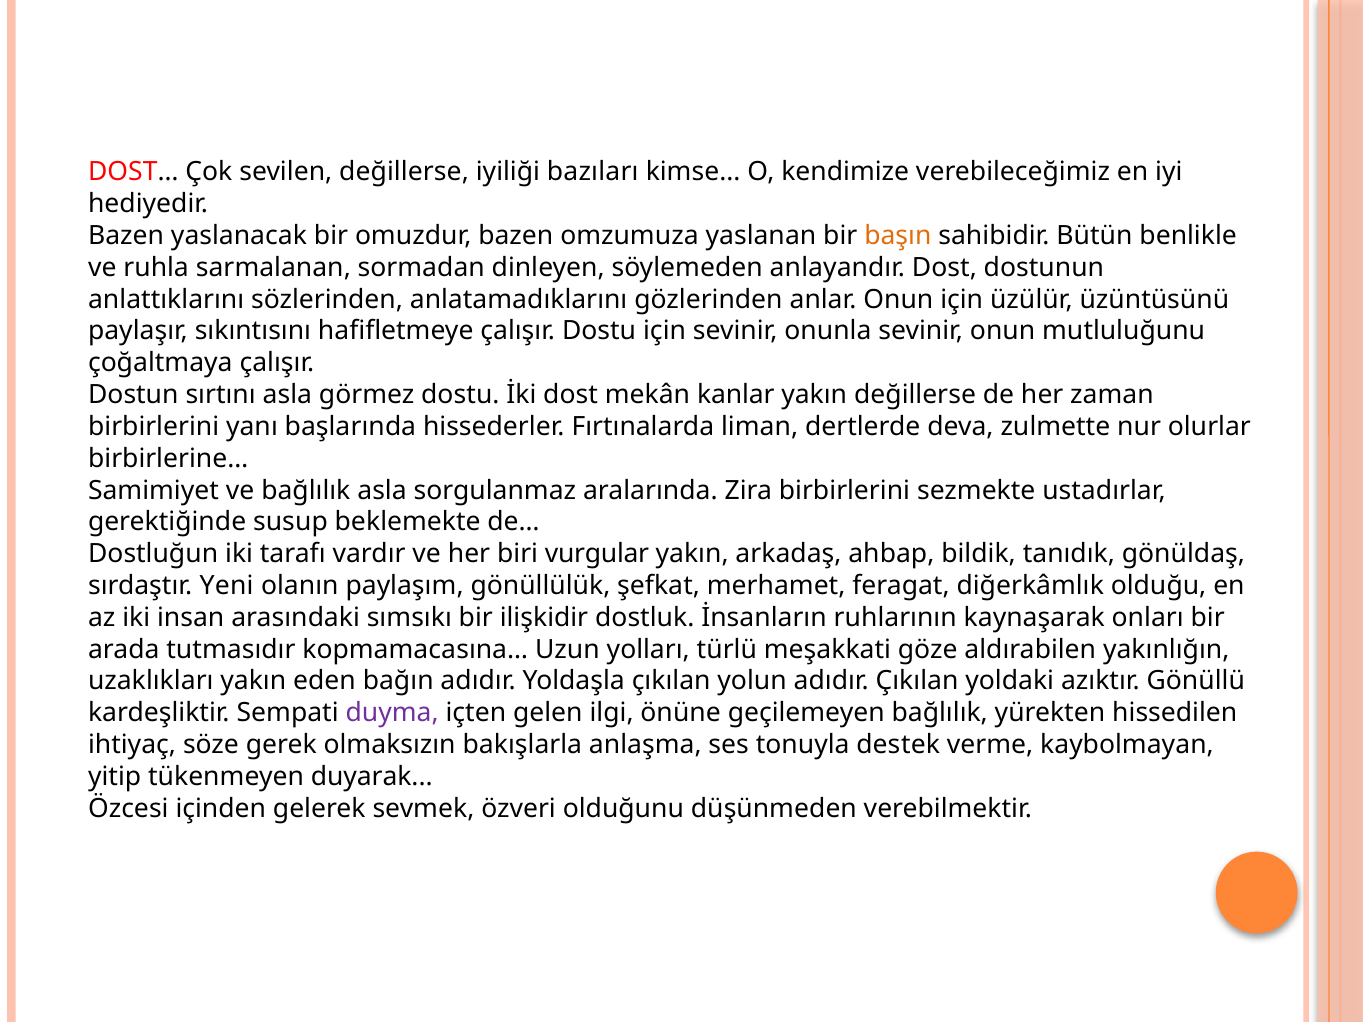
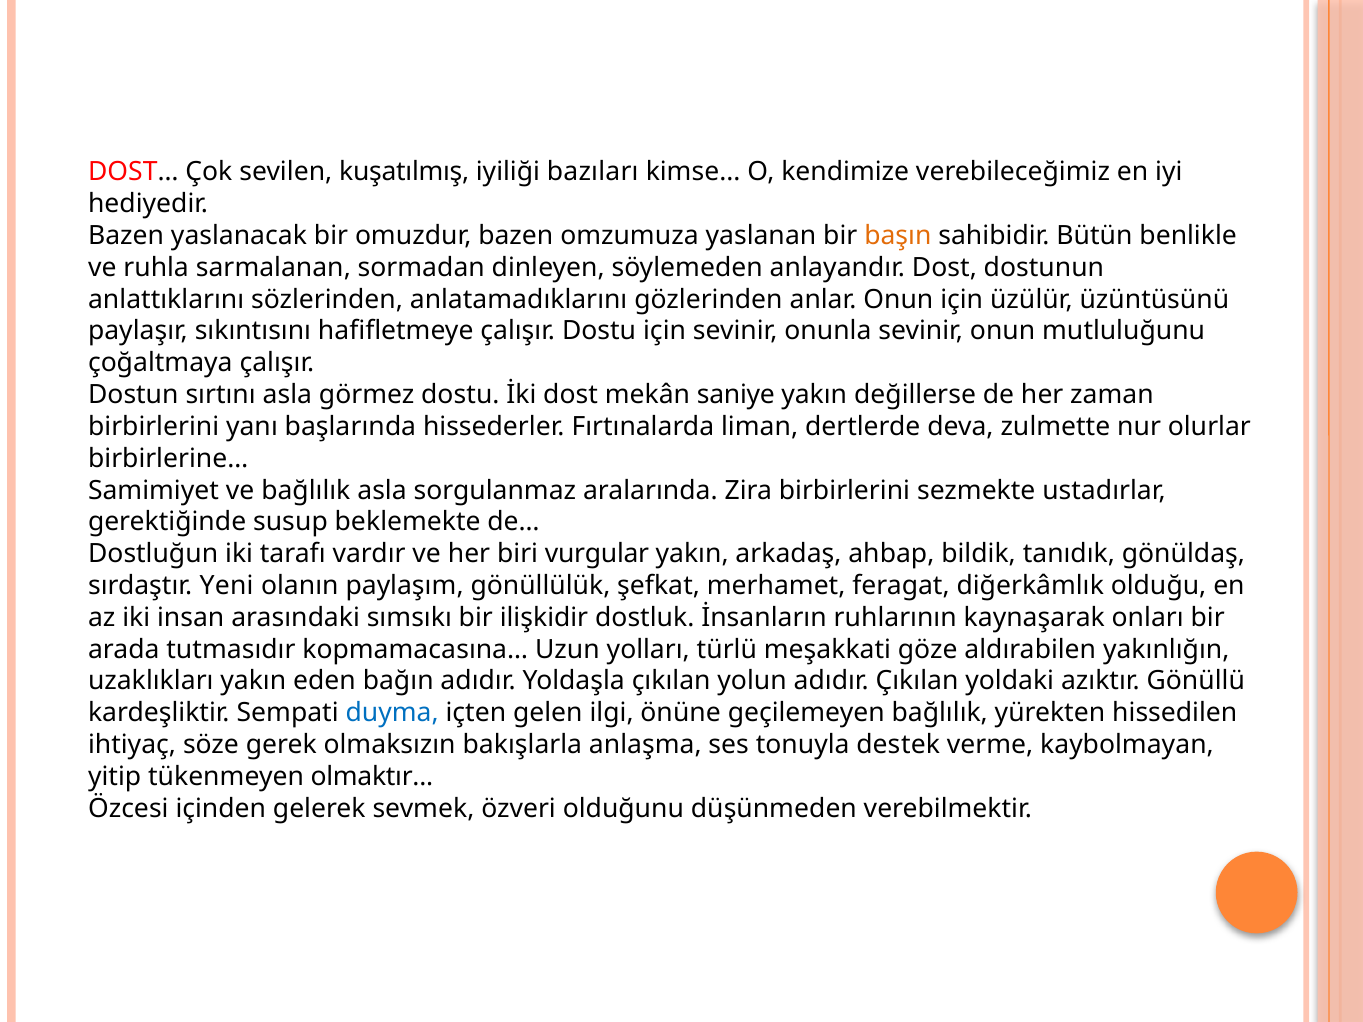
sevilen değillerse: değillerse -> kuşatılmış (404, 172)
kanlar: kanlar -> saniye (736, 395)
duyma colour: purple -> blue (392, 713)
duyarak: duyarak -> olmaktır (372, 777)
